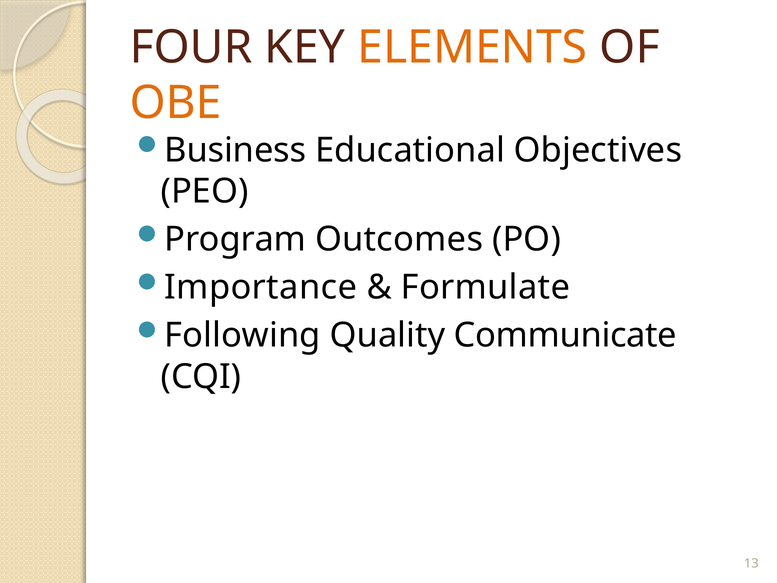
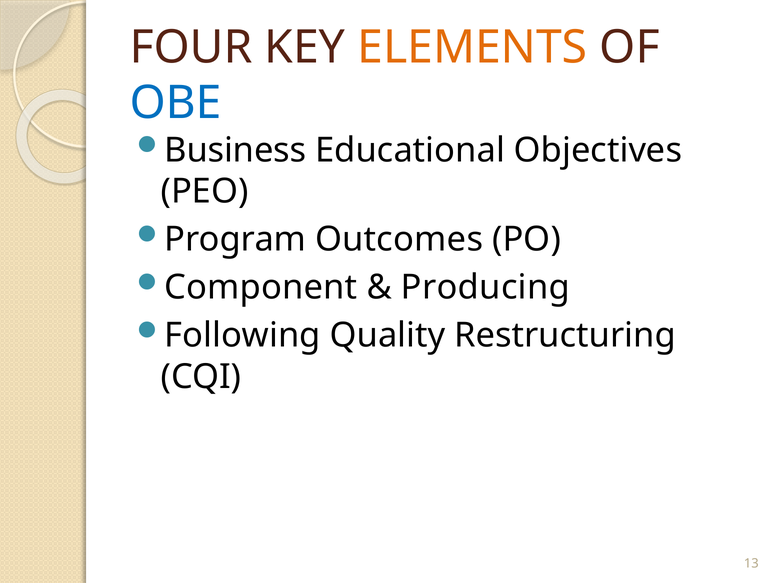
OBE colour: orange -> blue (176, 103)
Importance: Importance -> Component (261, 287)
Formulate: Formulate -> Producing (485, 287)
Communicate: Communicate -> Restructuring (565, 335)
